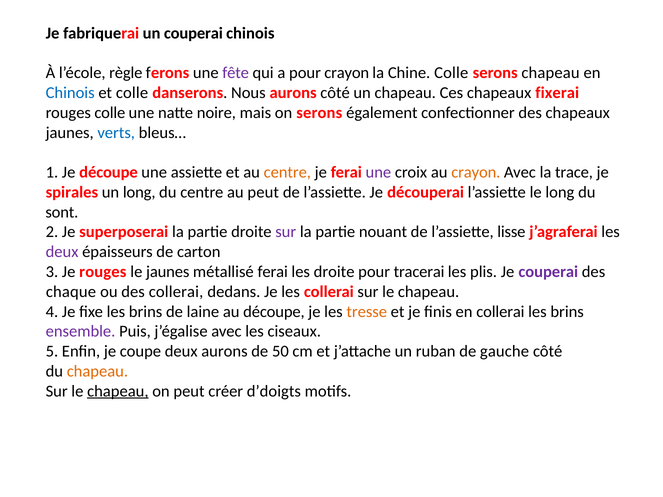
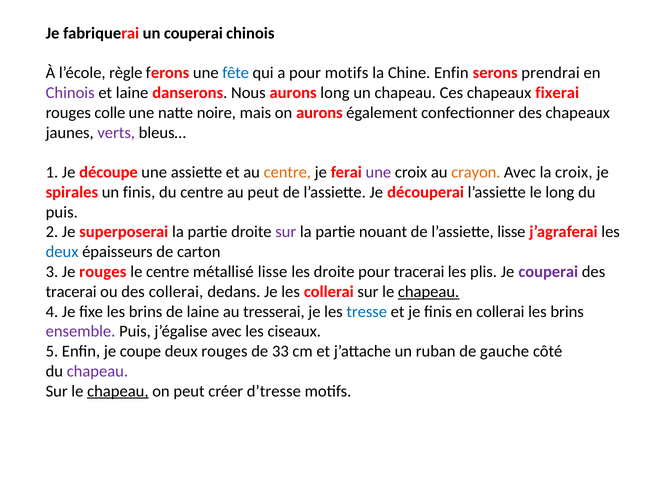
fête colour: purple -> blue (236, 73)
pour crayon: crayon -> motifs (347, 73)
Chine Colle: Colle -> Enfin (451, 73)
serons chapeau: chapeau -> prendrai (551, 73)
Chinois colour: blue -> purple (70, 93)
et colle: colle -> laine (132, 93)
aurons côté: côté -> long (335, 93)
on serons: serons -> aurons (319, 113)
verts colour: blue -> purple (116, 133)
la trace: trace -> croix (574, 172)
un long: long -> finis (139, 192)
sont: sont -> puis (62, 212)
deux colour: purple -> blue (62, 252)
le jaunes: jaunes -> centre (168, 272)
métallisé ferai: ferai -> lisse (273, 272)
chaque: chaque -> tracerai (71, 292)
chapeau underline: none -> present (429, 292)
au découpe: découpe -> tresserai (274, 312)
tresse colour: orange -> blue (367, 312)
deux aurons: aurons -> rouges (224, 351)
50: 50 -> 33 (280, 351)
chapeau colour: orange -> purple (97, 371)
d’doigts: d’doigts -> d’tresse (274, 391)
